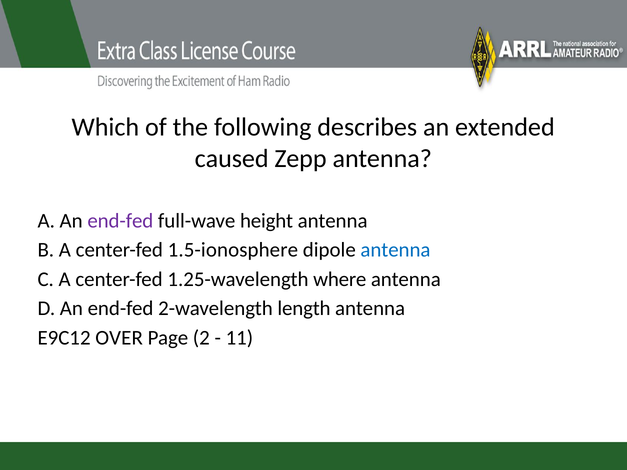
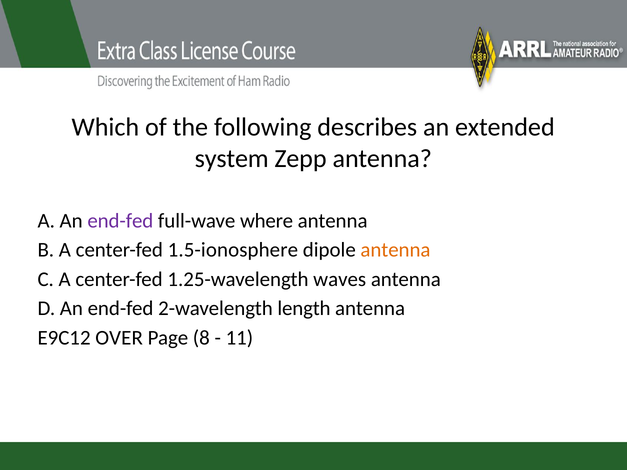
caused: caused -> system (232, 159)
height: height -> where (267, 221)
antenna colour: blue -> orange (395, 250)
where: where -> waves (340, 279)
2: 2 -> 8 (201, 338)
